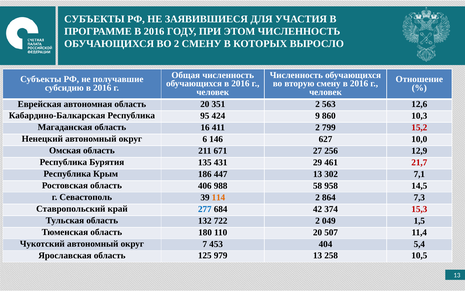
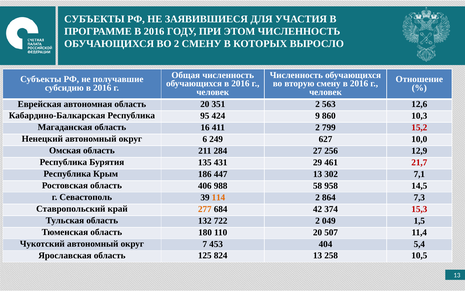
146: 146 -> 249 (216, 139)
671: 671 -> 284 (220, 151)
277 colour: blue -> orange (205, 209)
979: 979 -> 824 (221, 255)
